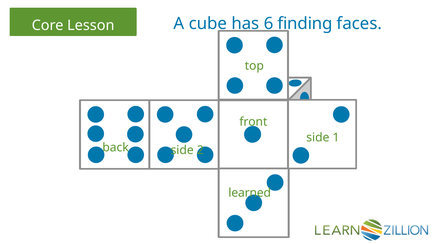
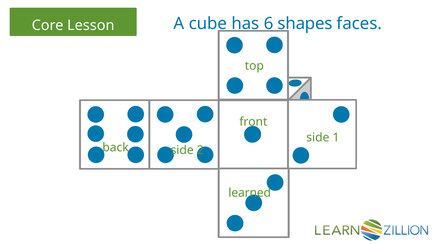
finding: finding -> shapes (305, 24)
